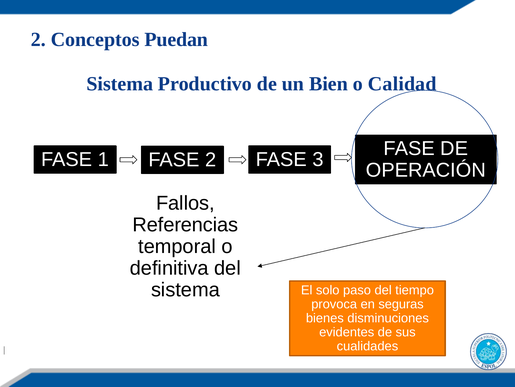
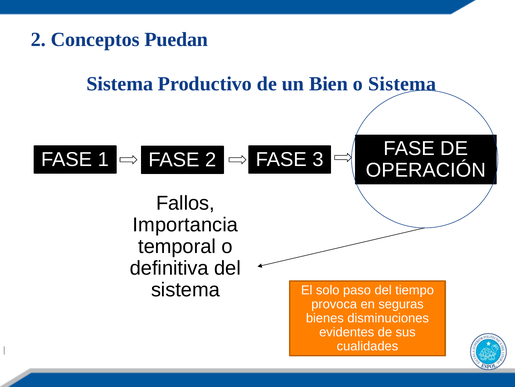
o Calidad: Calidad -> Sistema (402, 84)
Referencias: Referencias -> Importancia (185, 224)
